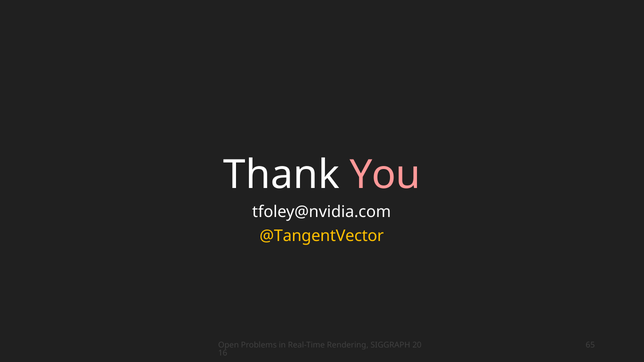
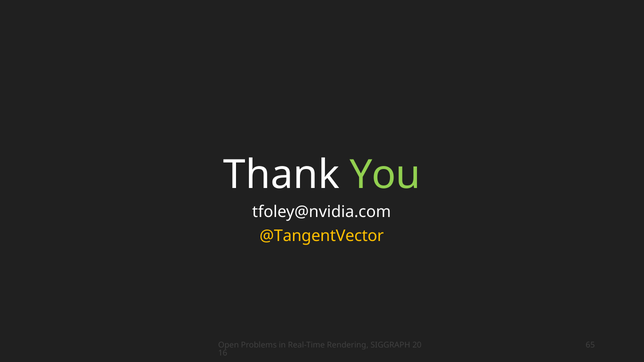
You colour: pink -> light green (385, 175)
